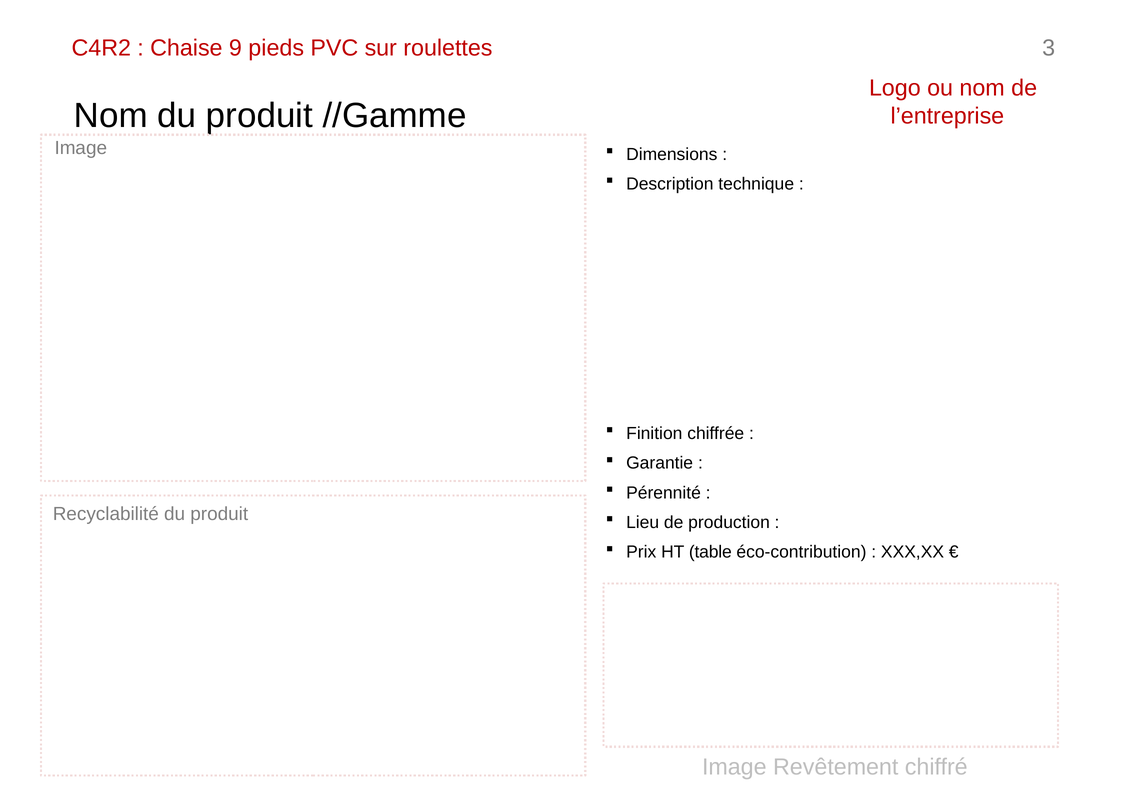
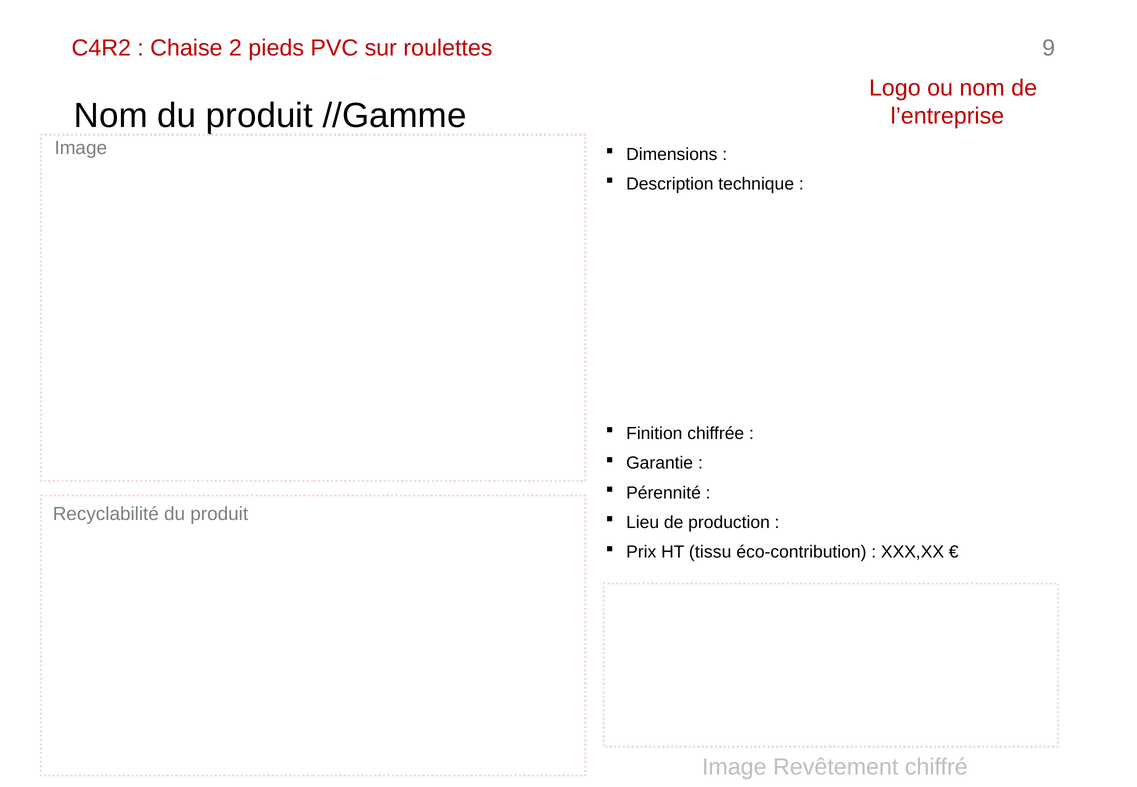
9: 9 -> 2 (235, 48)
3: 3 -> 9 (1049, 48)
table: table -> tissu (710, 552)
